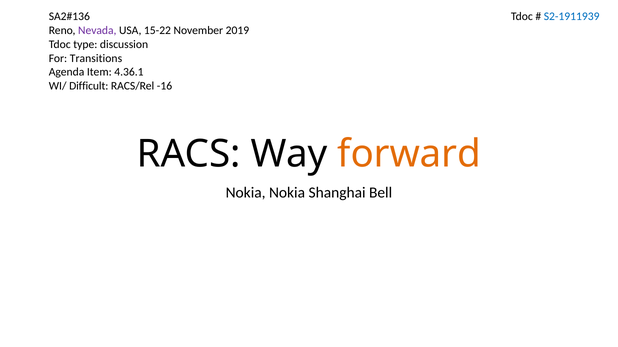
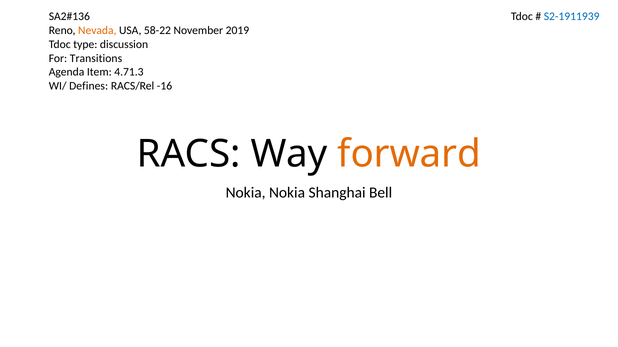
Nevada colour: purple -> orange (97, 30)
15-22: 15-22 -> 58-22 (157, 30)
4.36.1: 4.36.1 -> 4.71.3 (129, 72)
Difficult: Difficult -> Defines (89, 86)
